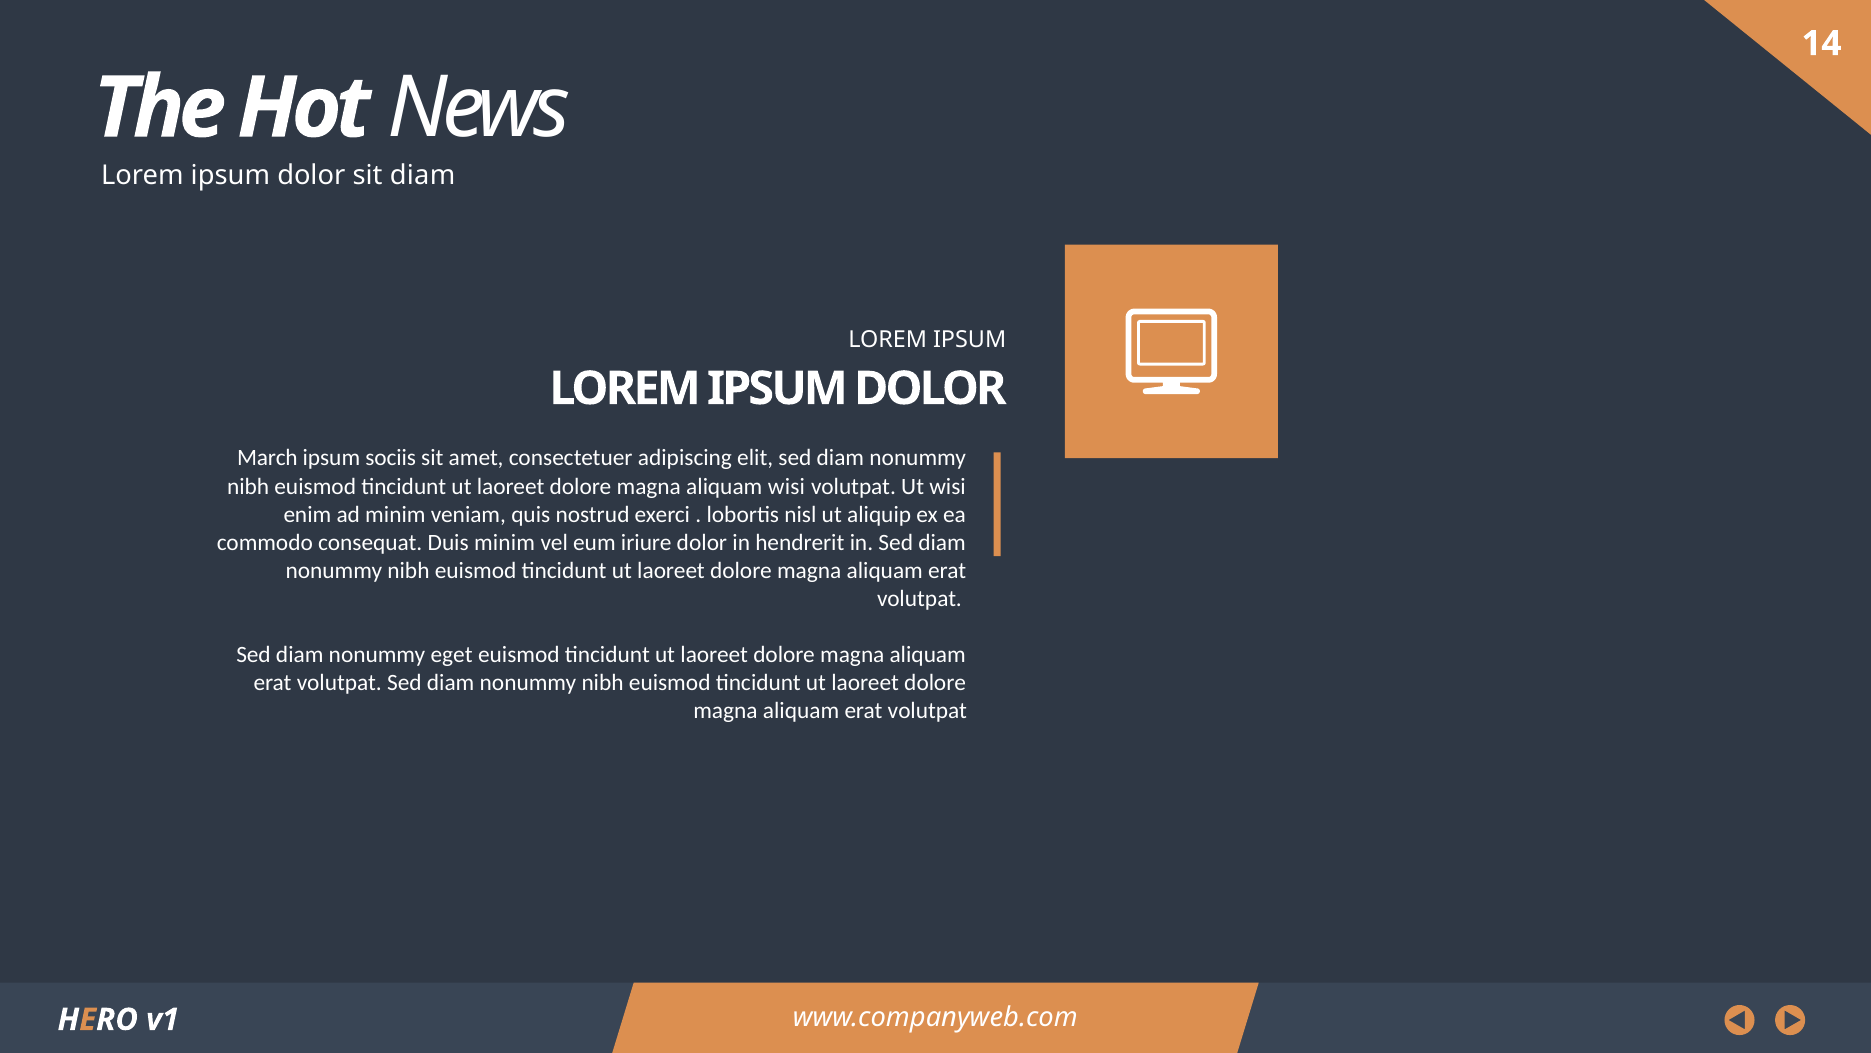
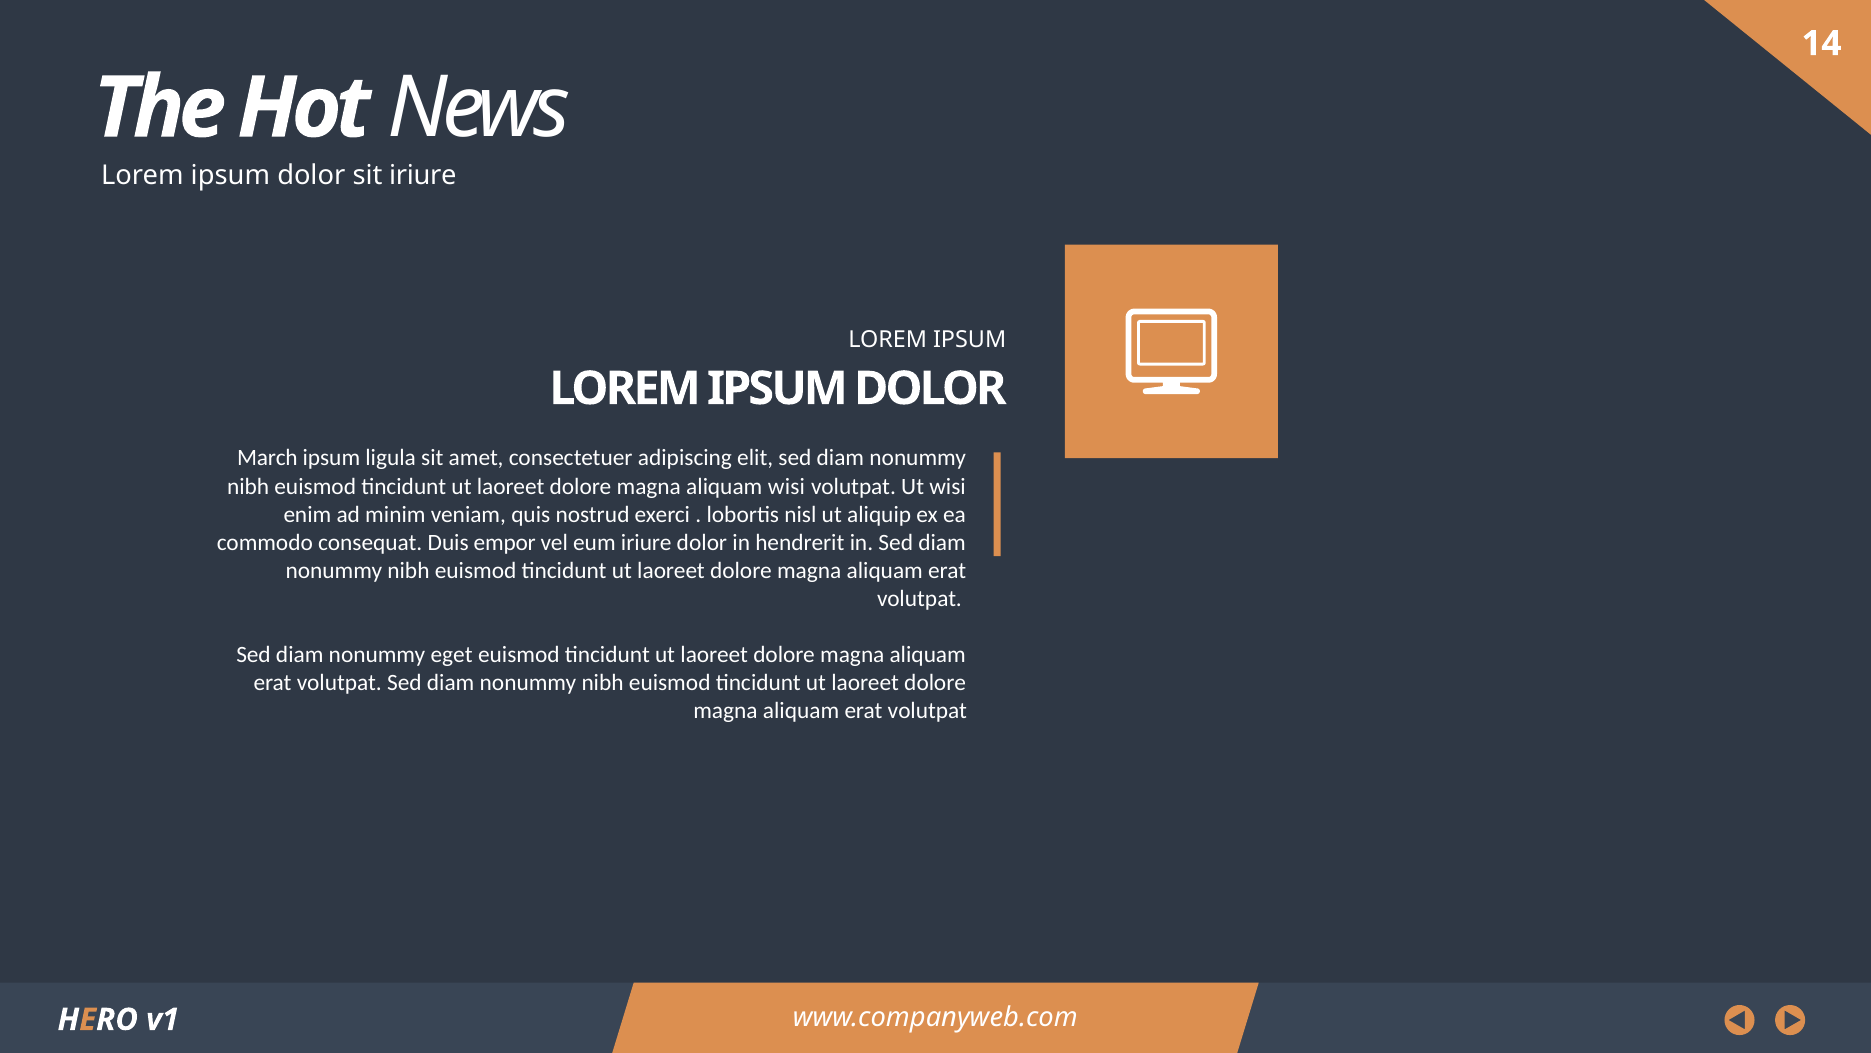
sit diam: diam -> iriure (423, 176)
sociis: sociis -> ligula (391, 458)
Duis minim: minim -> empor (505, 542)
